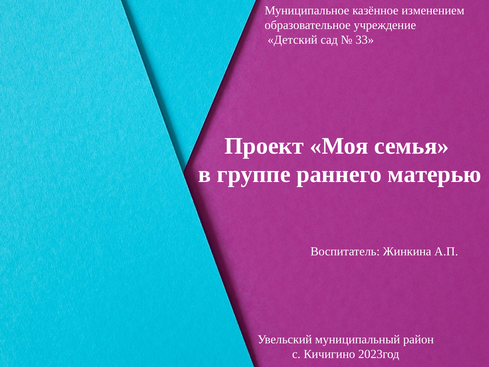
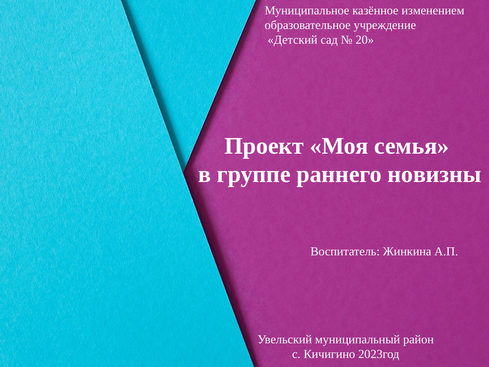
33: 33 -> 20 (365, 40)
матерью: матерью -> новизны (434, 174)
